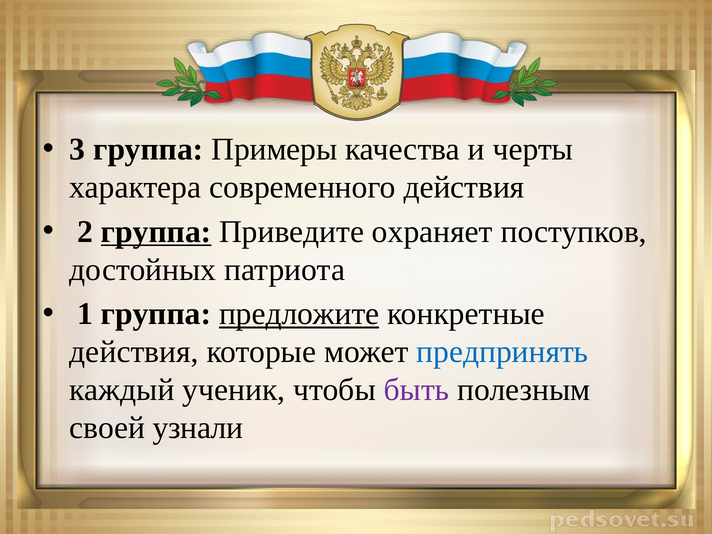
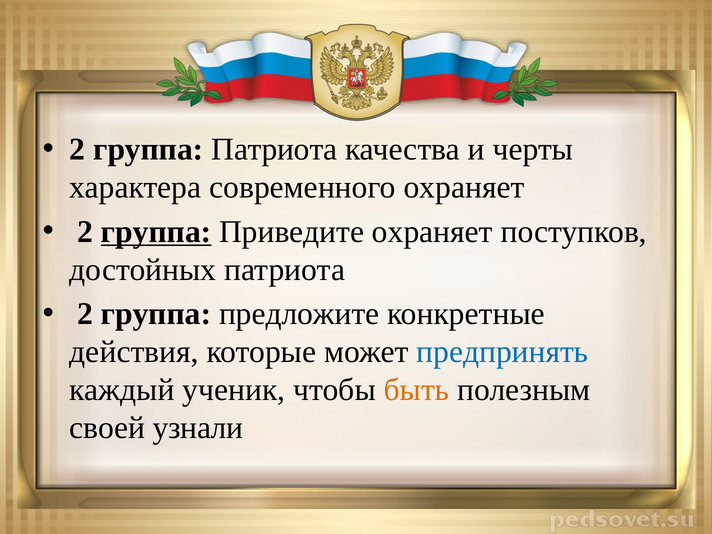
3: 3 -> 2 (77, 149)
группа Примеры: Примеры -> Патриота (274, 149)
современного действия: действия -> охраняет (464, 187)
1: 1 -> 2 (85, 314)
предложите underline: present -> none (299, 314)
быть colour: purple -> orange (416, 390)
